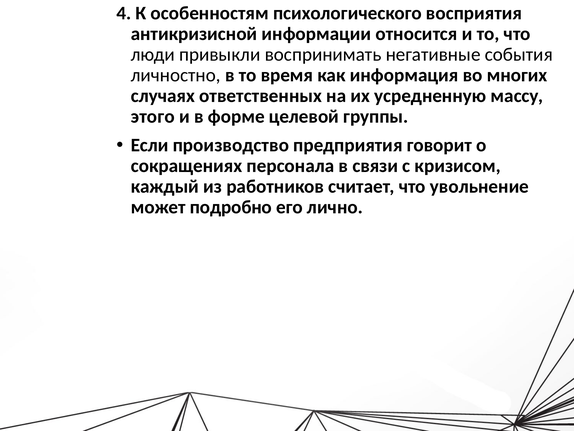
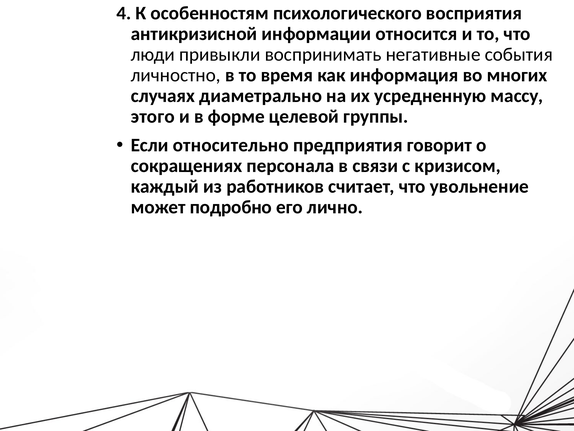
ответственных: ответственных -> диаметрально (261, 96)
производство: производство -> относительно (231, 145)
